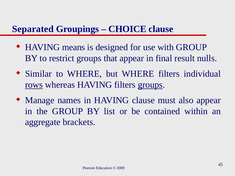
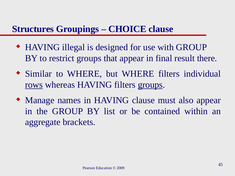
Separated: Separated -> Structures (33, 29)
means: means -> illegal (74, 47)
nulls: nulls -> there (207, 58)
